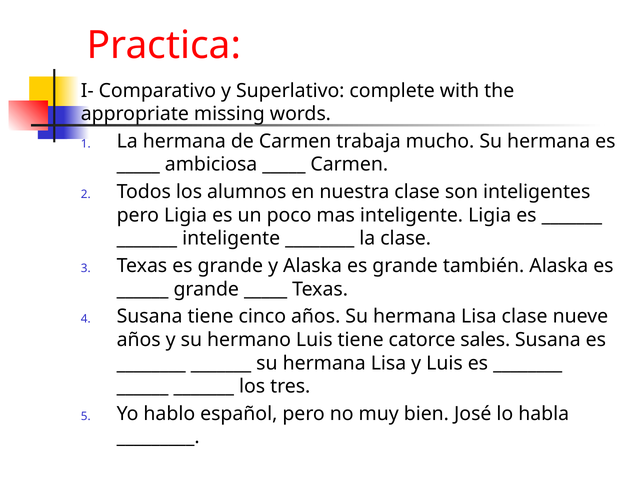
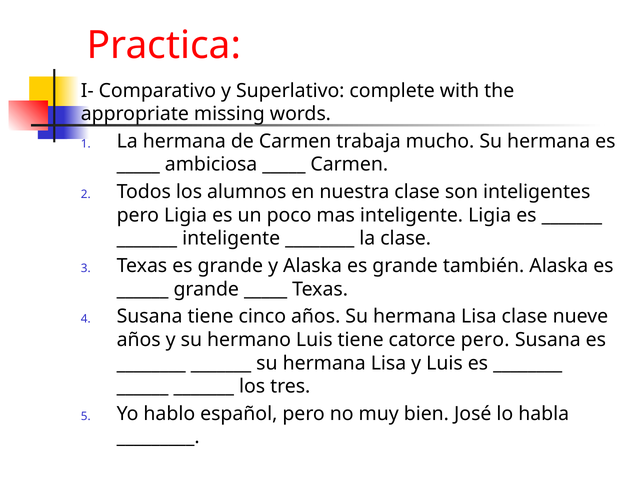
catorce sales: sales -> pero (485, 340)
